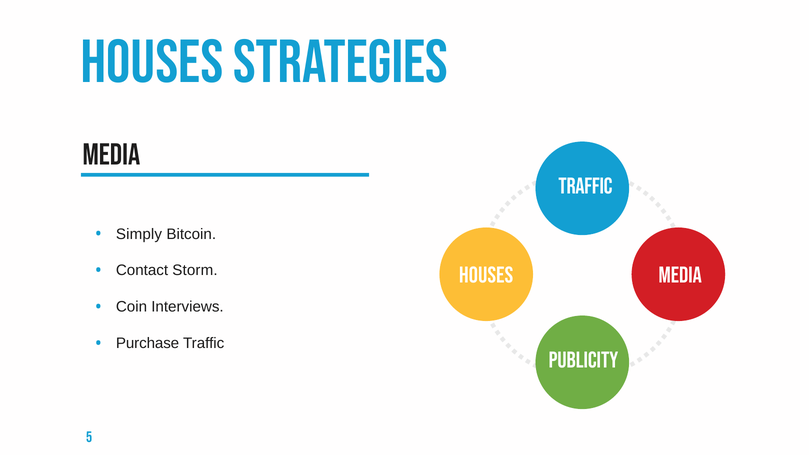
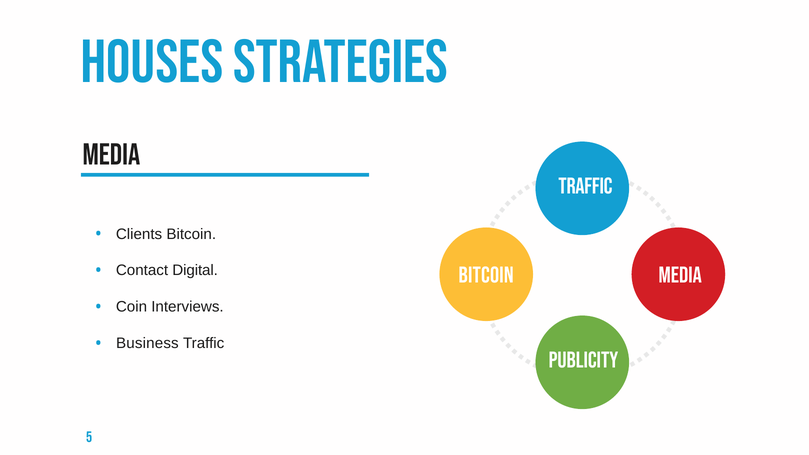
Simply: Simply -> Clients (139, 234)
Storm: Storm -> Digital (195, 270)
houses: houses -> bitcoin (486, 275)
Purchase: Purchase -> Business (147, 343)
